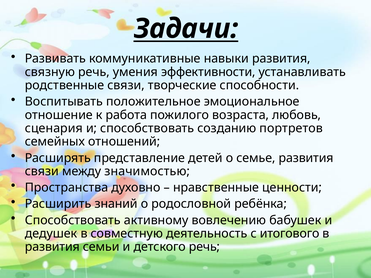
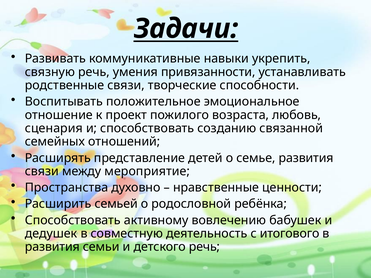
навыки развития: развития -> укрепить (281, 59)
эффективности: эффективности -> привязанности (208, 72)
работа: работа -> проект (126, 115)
портретов: портретов -> связанной (291, 128)
значимостью: значимостью -> мероприятие (147, 171)
знаний: знаний -> семьей (116, 204)
